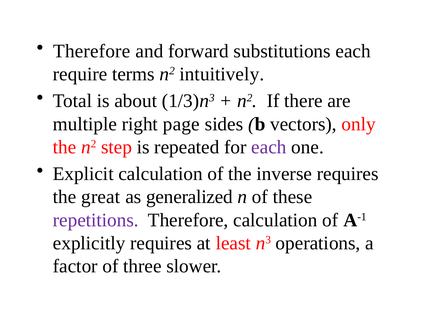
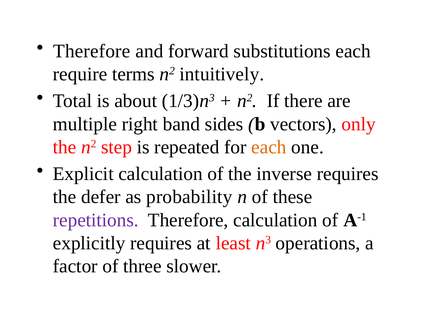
page: page -> band (181, 124)
each colour: purple -> orange (269, 147)
great: great -> defer (101, 197)
generalized: generalized -> probability (189, 197)
